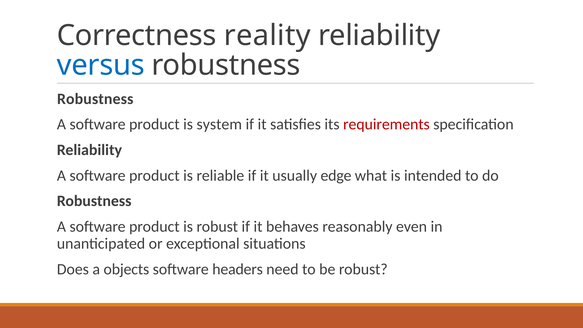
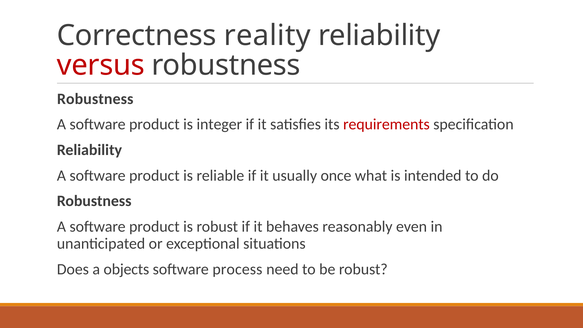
versus colour: blue -> red (101, 65)
system: system -> integer (219, 124)
edge: edge -> once (336, 176)
headers: headers -> process (237, 269)
